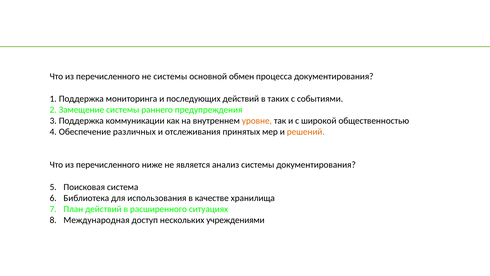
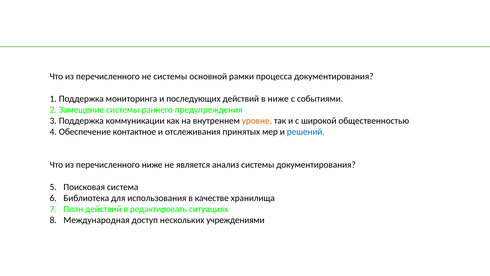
обмен: обмен -> рамки (241, 77)
в таких: таких -> ниже (278, 99)
различных: различных -> контактное (134, 132)
решений colour: orange -> blue (306, 132)
расширенного: расширенного -> редактировать (158, 209)
